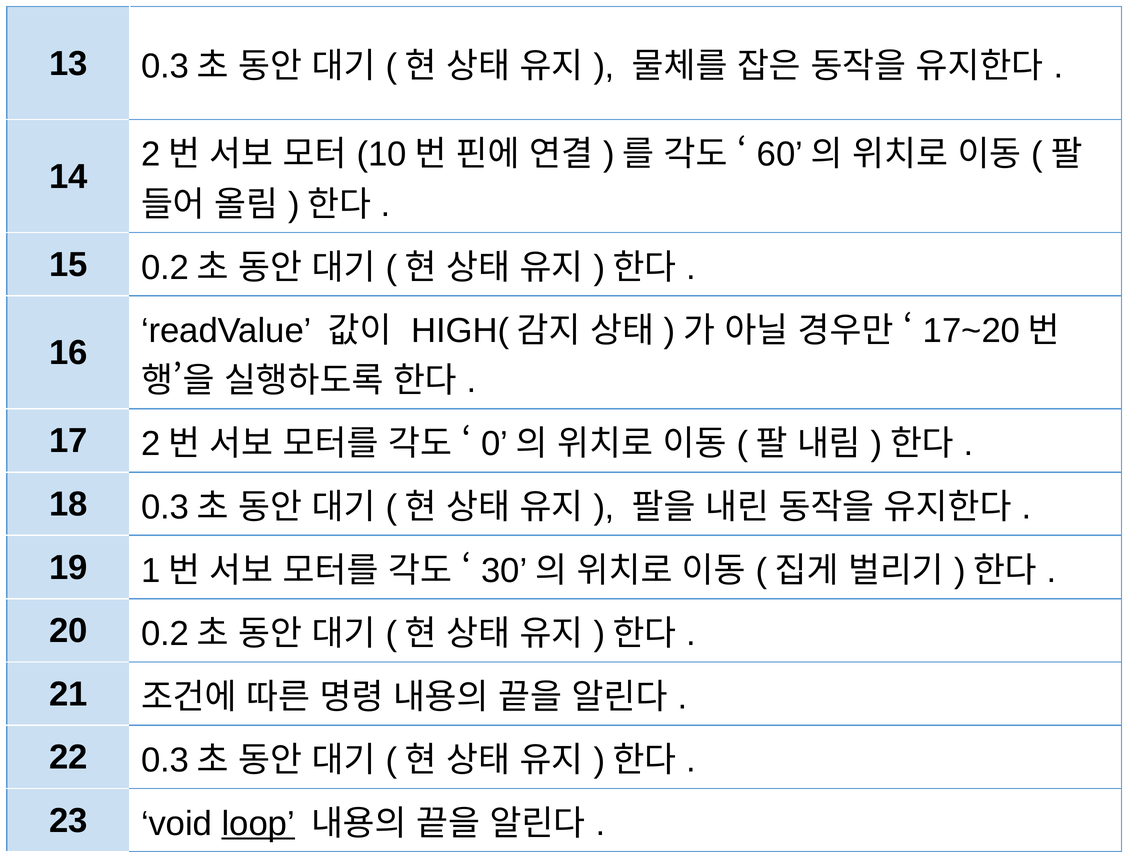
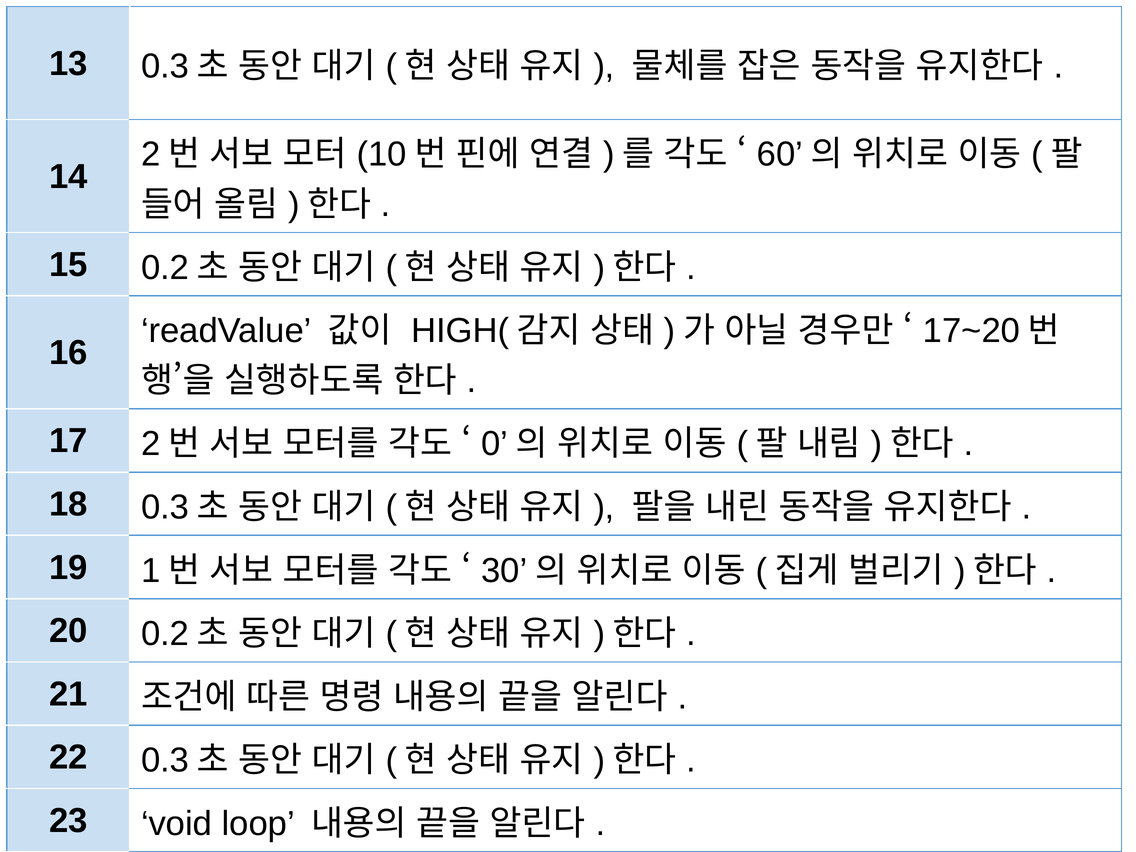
loop underline: present -> none (258, 824)
